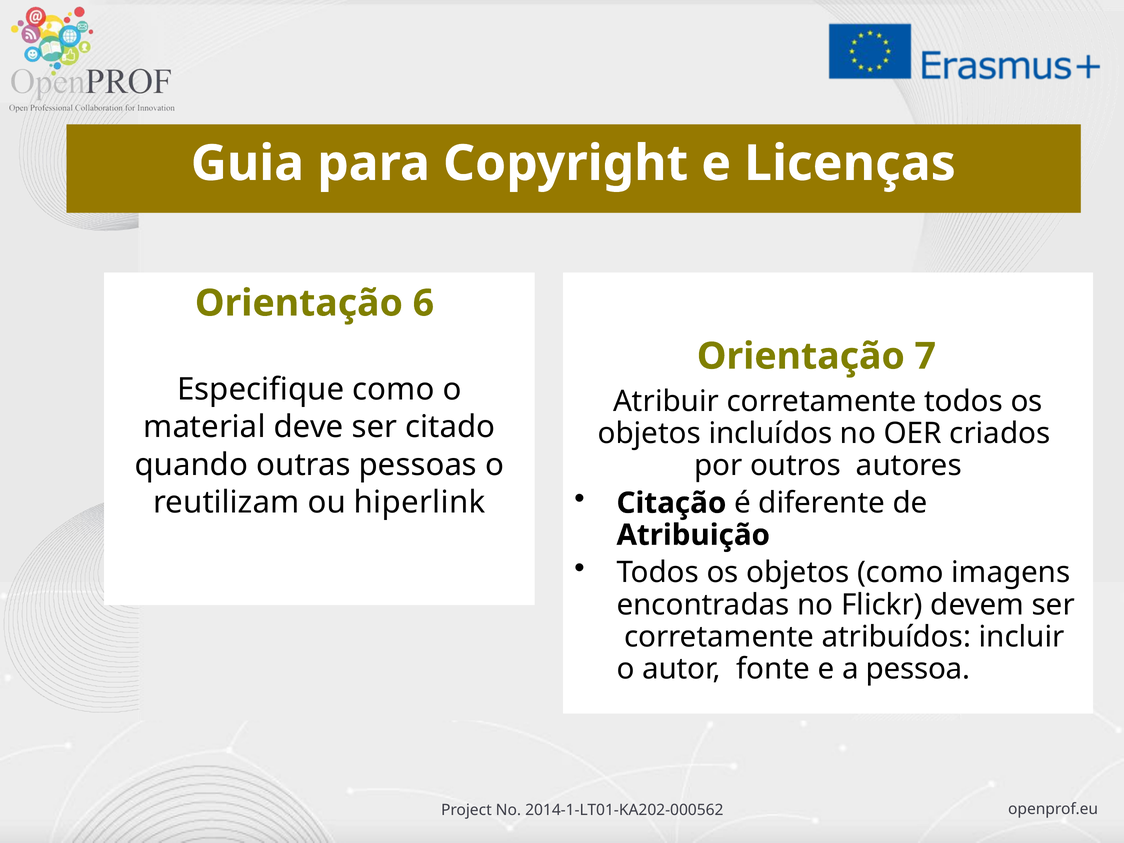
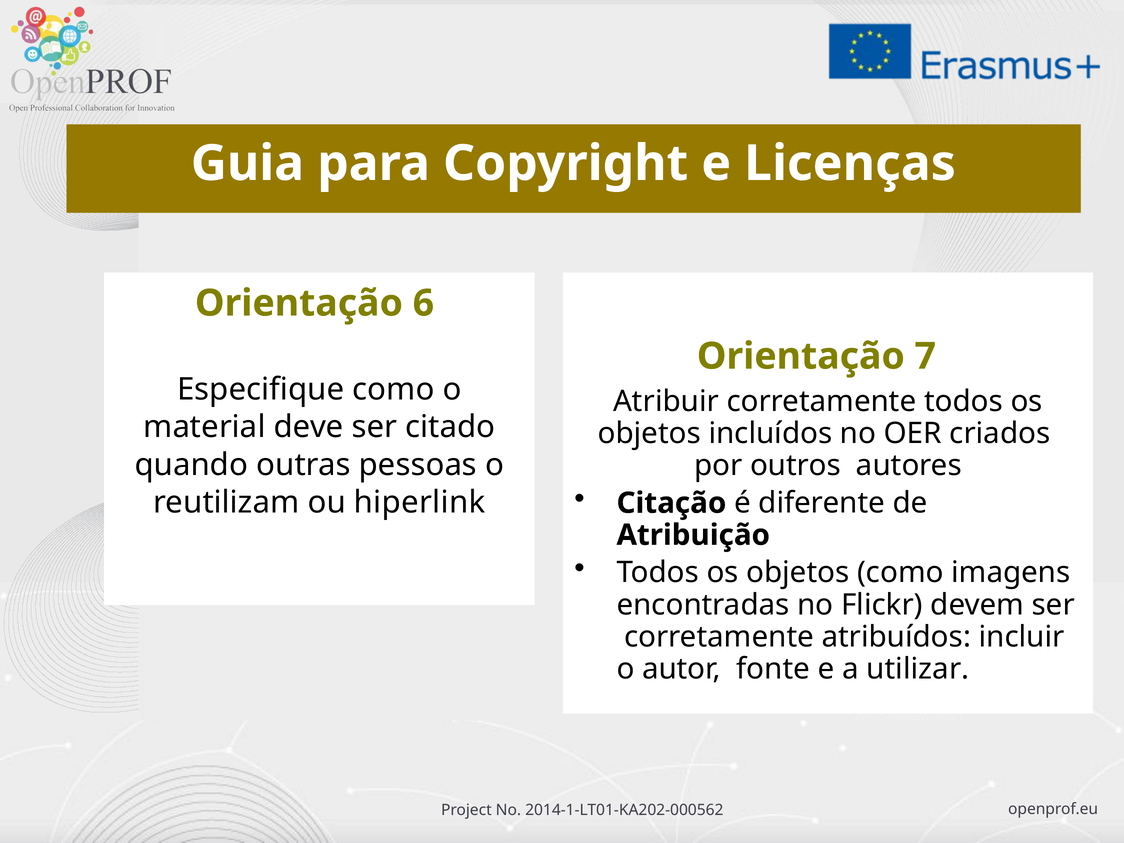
pessoa: pessoa -> utilizar (918, 669)
